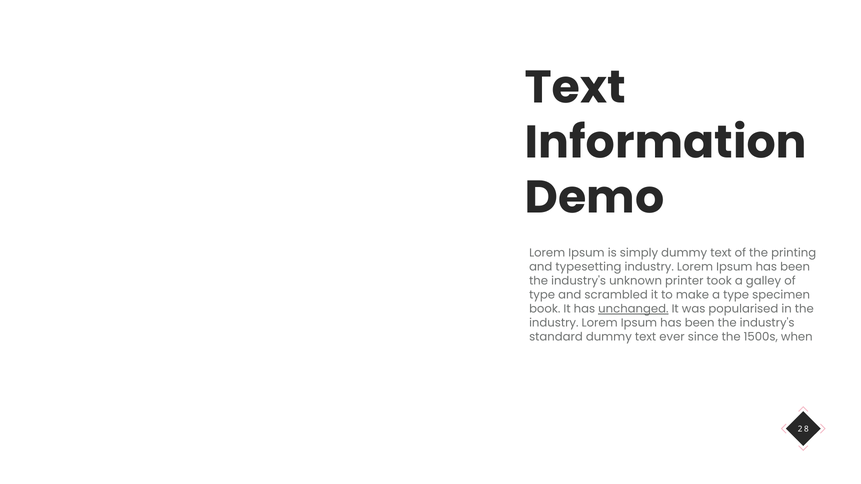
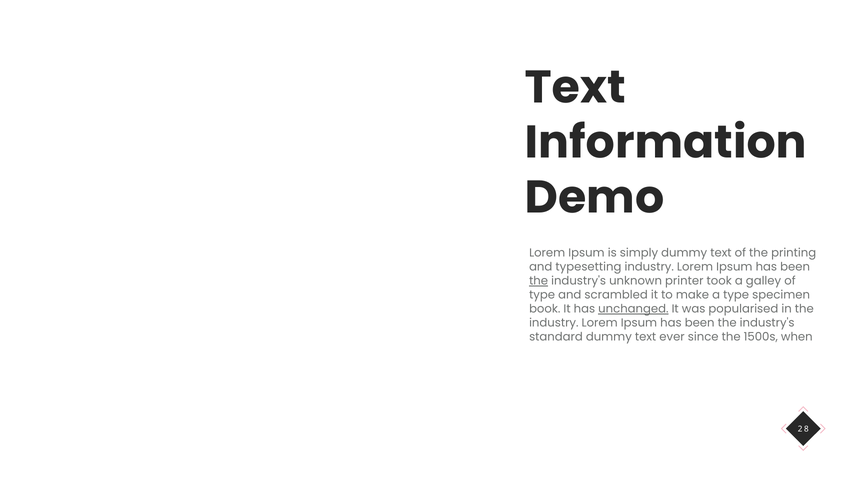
the underline: none -> present (539, 281)
